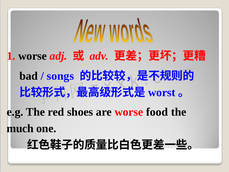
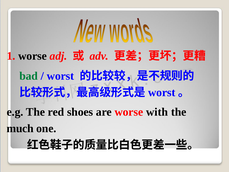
bad colour: black -> green (29, 76)
songs: songs -> worst (60, 76)
food: food -> with (157, 112)
